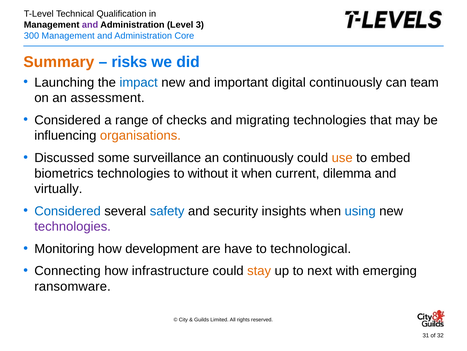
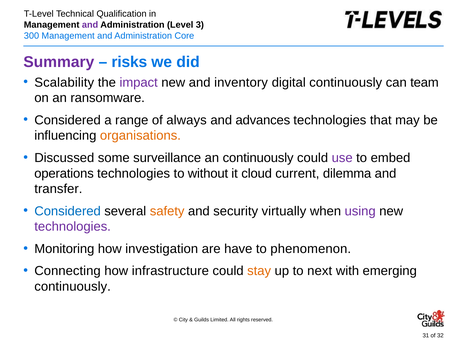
Summary colour: orange -> purple (59, 62)
Launching: Launching -> Scalability (64, 82)
impact colour: blue -> purple (139, 82)
important: important -> inventory (241, 82)
assessment: assessment -> ransomware (108, 98)
checks: checks -> always (187, 120)
migrating: migrating -> advances (263, 120)
use colour: orange -> purple (342, 157)
biometrics: biometrics -> operations (64, 173)
it when: when -> cloud (257, 173)
virtually: virtually -> transfer (58, 189)
safety colour: blue -> orange (167, 211)
insights: insights -> virtually (284, 211)
using colour: blue -> purple (360, 211)
development: development -> investigation (162, 248)
technological: technological -> phenomenon (311, 248)
ransomware: ransomware -> continuously (73, 286)
